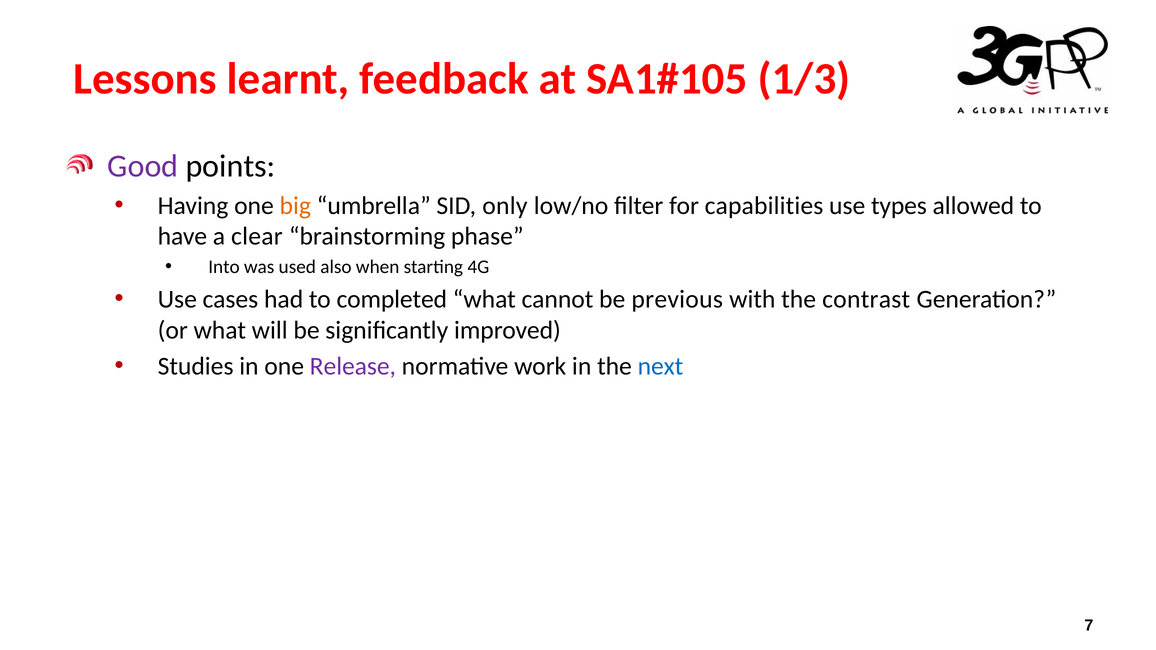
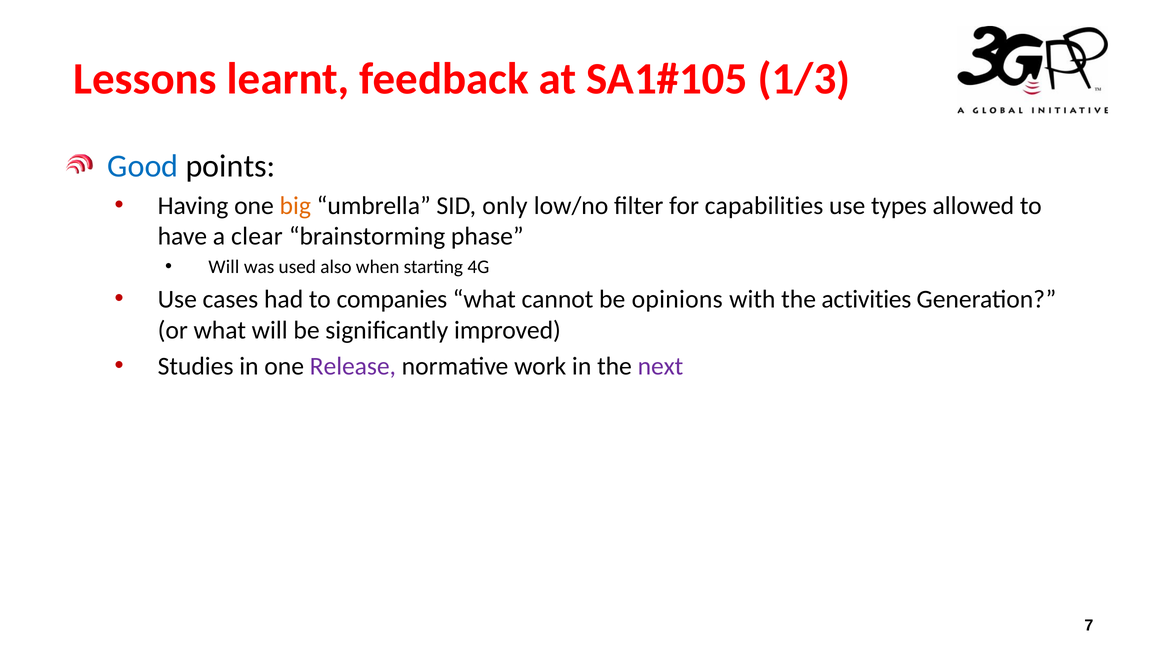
Good colour: purple -> blue (143, 166)
Into: Into -> Will (224, 267)
completed: completed -> companies (392, 300)
previous: previous -> opinions (677, 300)
contrast: contrast -> activities (866, 300)
next colour: blue -> purple (661, 366)
